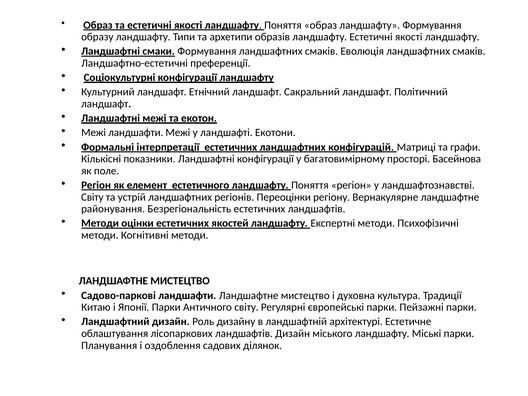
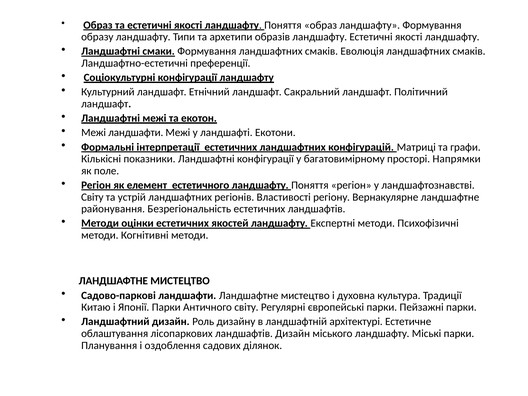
Басейнова: Басейнова -> Напрямки (457, 159)
Переоцінки: Переоцінки -> Властивості (284, 197)
